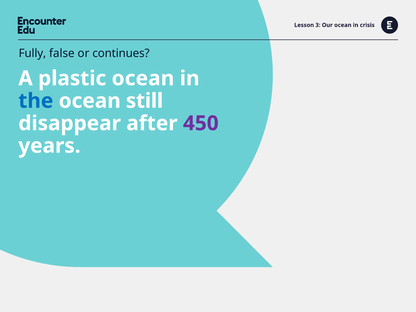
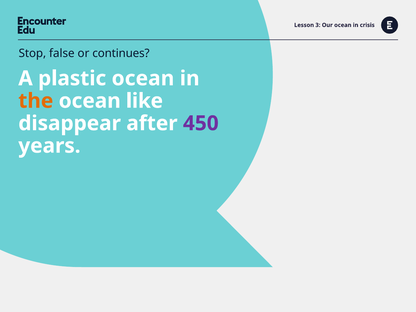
Fully: Fully -> Stop (32, 53)
the colour: blue -> orange (36, 101)
still: still -> like (144, 101)
